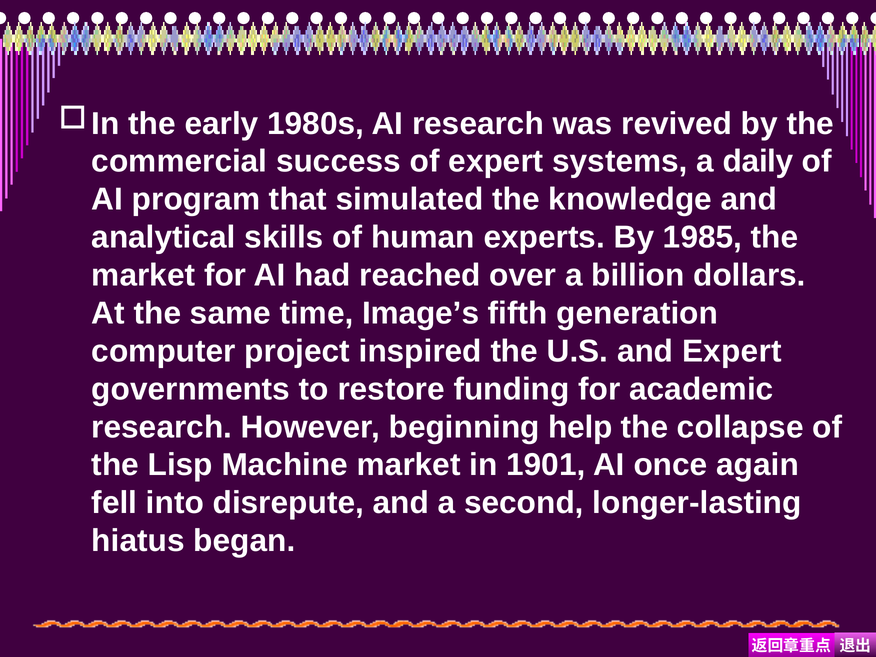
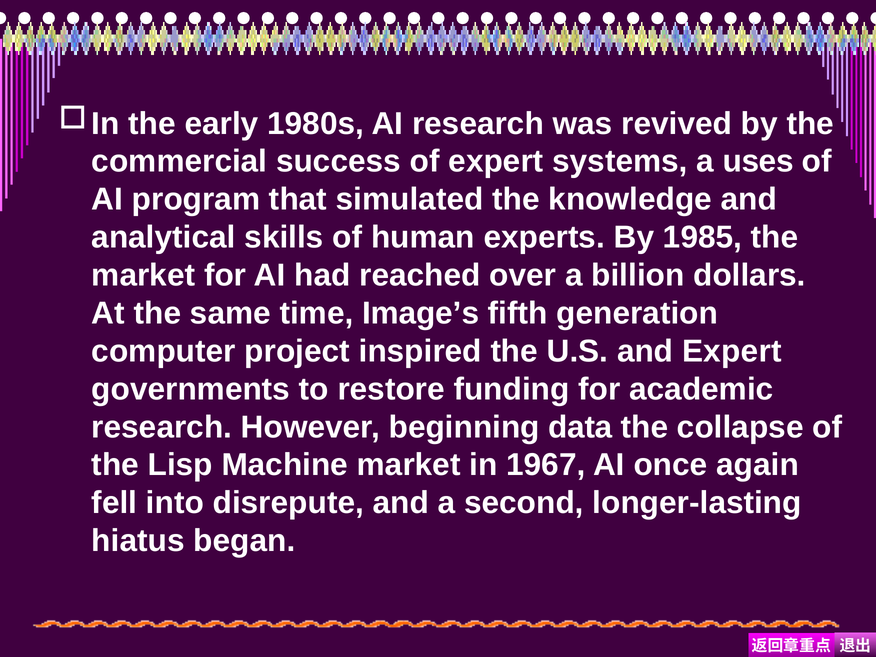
daily: daily -> uses (758, 162)
help: help -> data (580, 427)
1901: 1901 -> 1967 (546, 465)
